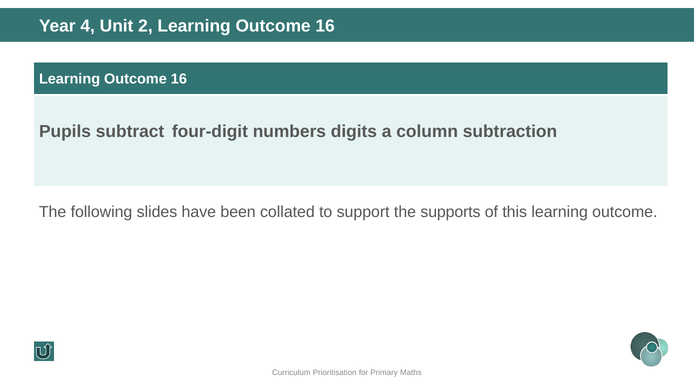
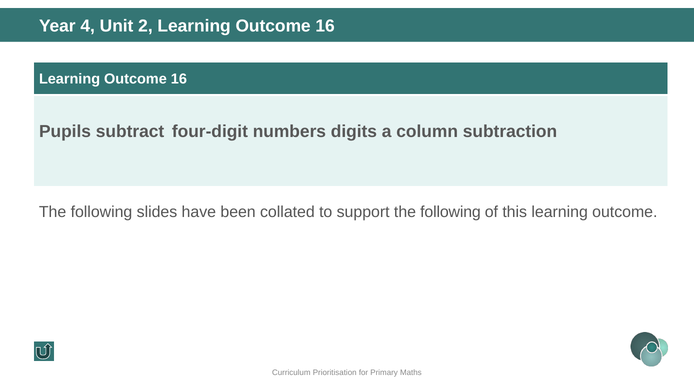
support the supports: supports -> following (451, 212)
